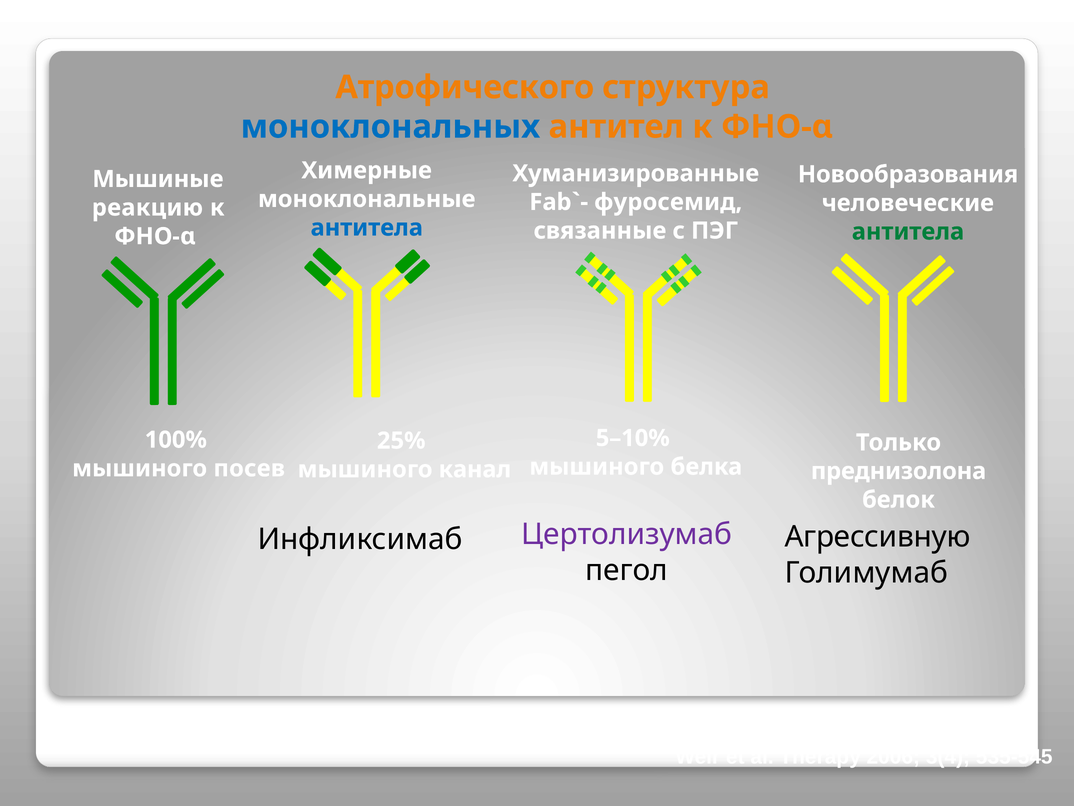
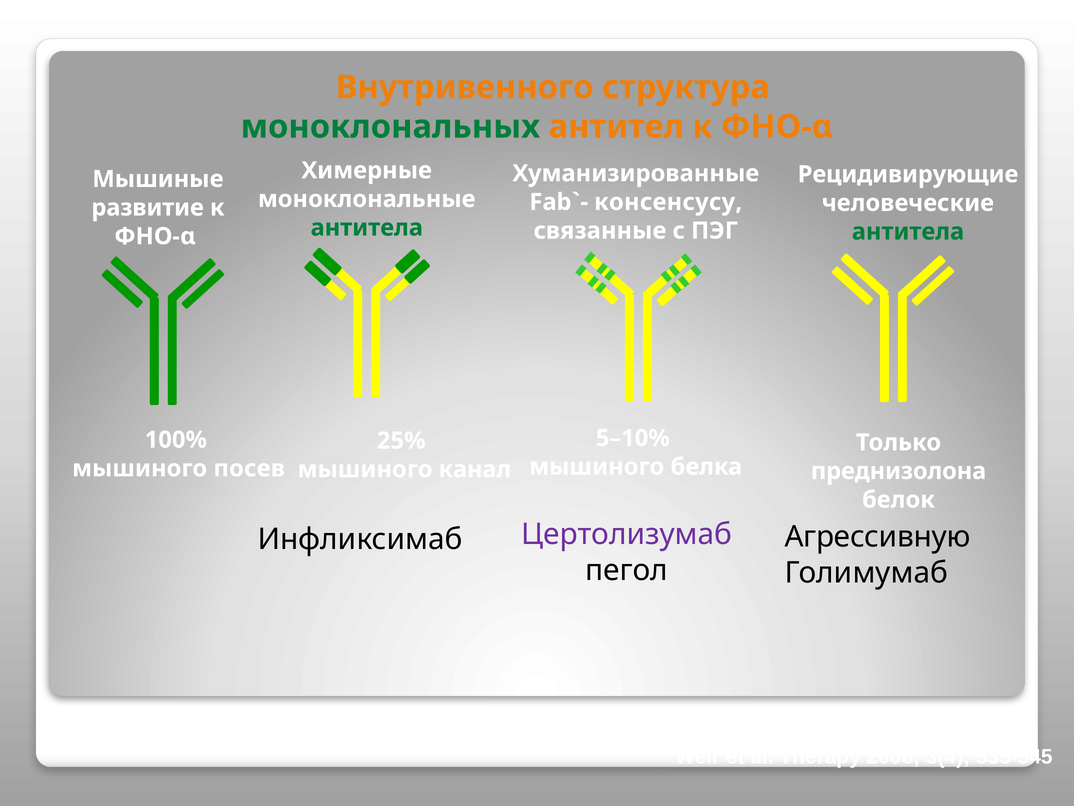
Атрофического: Атрофического -> Внутривенного (465, 87)
моноклональных colour: blue -> green (390, 127)
Новообразования: Новообразования -> Рецидивирующие (908, 174)
фуросемид: фуросемид -> консенсусу (668, 202)
реакцию: реакцию -> развитие (148, 208)
антитела colour: blue -> green (367, 228)
